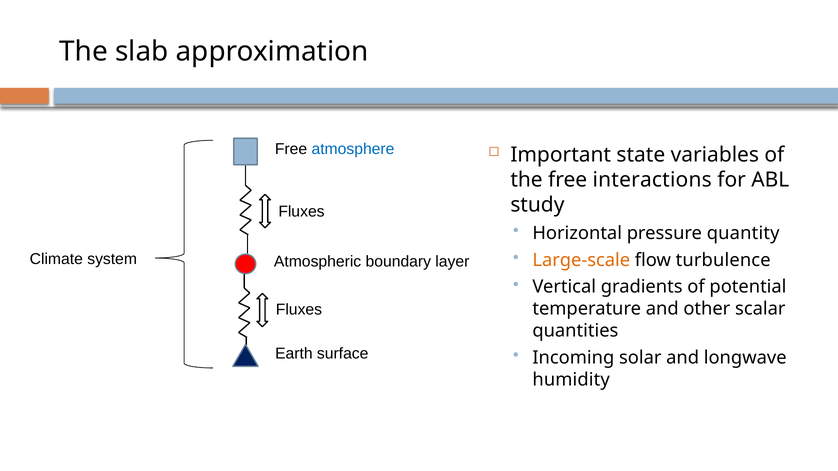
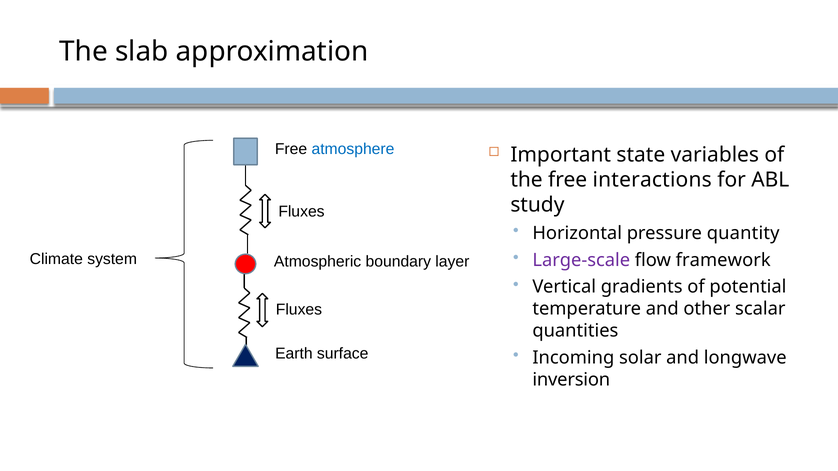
Large-scale colour: orange -> purple (581, 260)
turbulence: turbulence -> framework (723, 260)
humidity: humidity -> inversion (571, 380)
